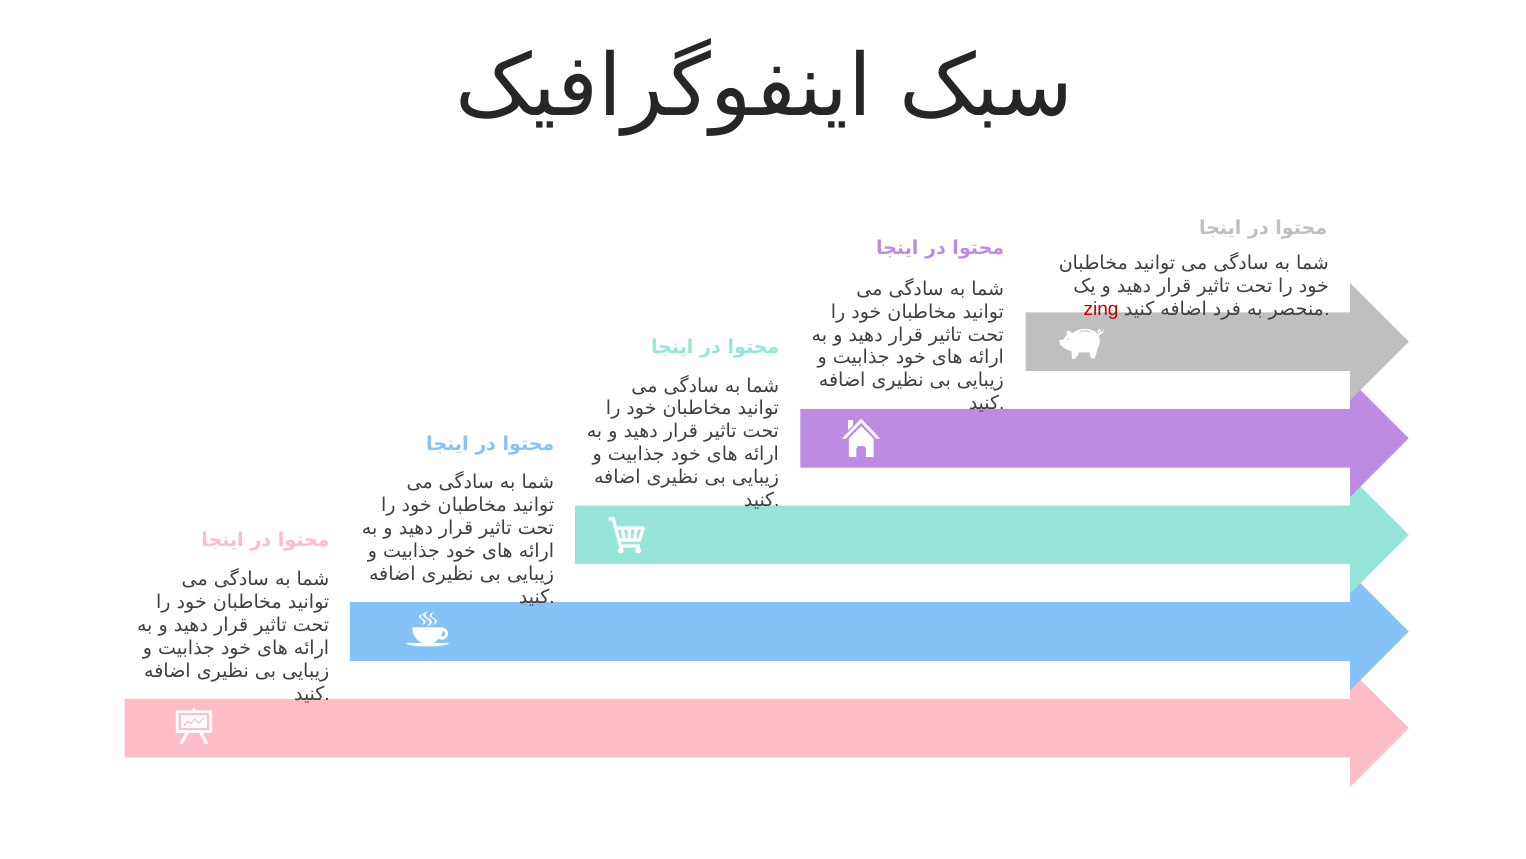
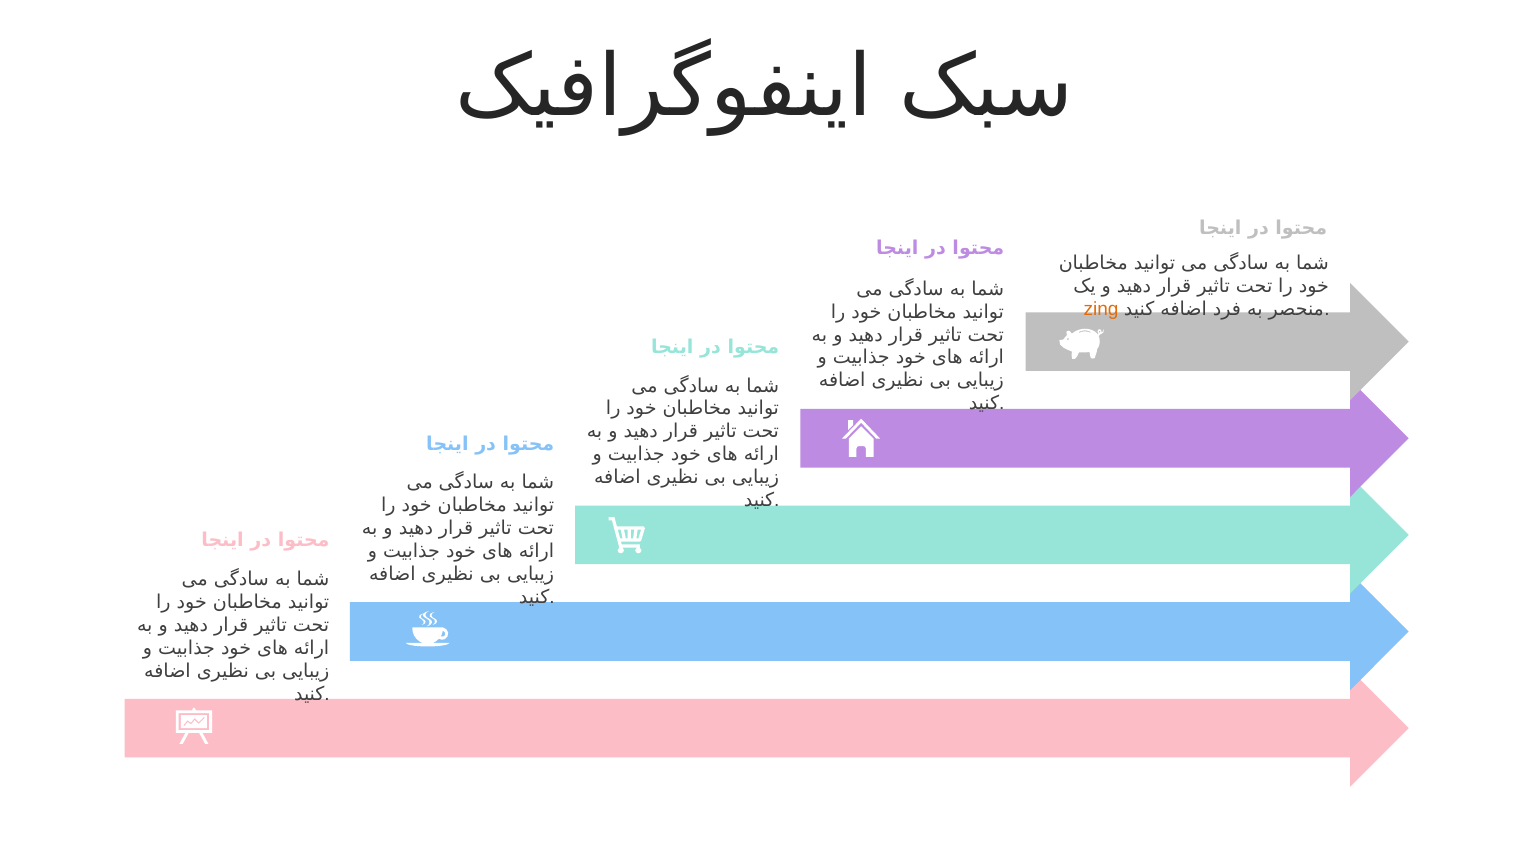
zing colour: red -> orange (1101, 309)
